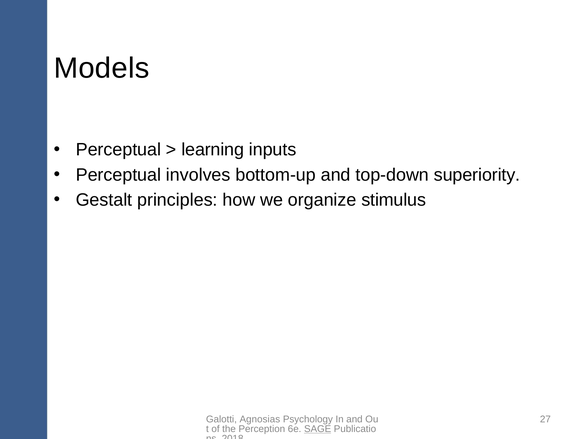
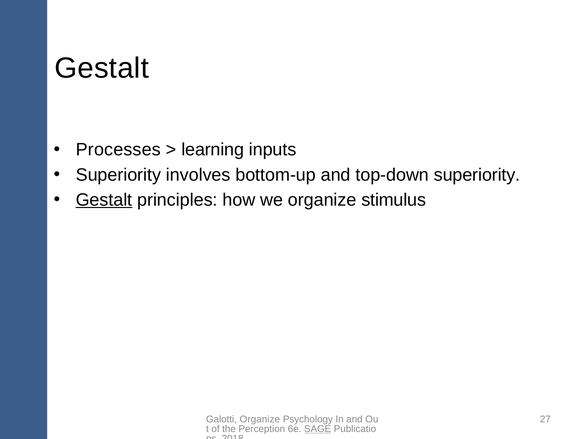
Models: Models -> Gestalt (102, 68)
Perceptual: Perceptual -> Processes (118, 150)
Perceptual: Perceptual -> Superiority (118, 175)
Gestalt underline: none -> present (104, 200)
Galotti Agnosias: Agnosias -> Organize (260, 420)
